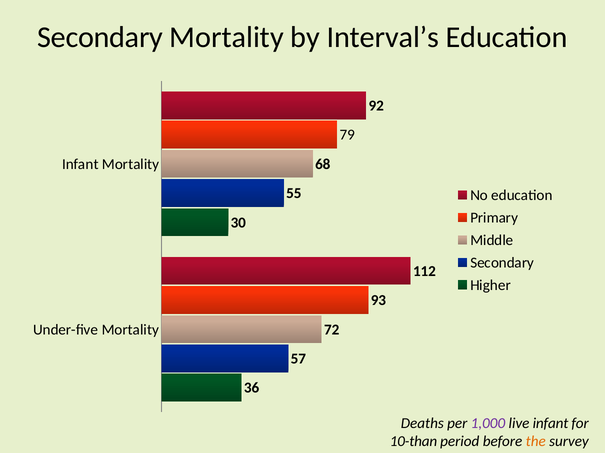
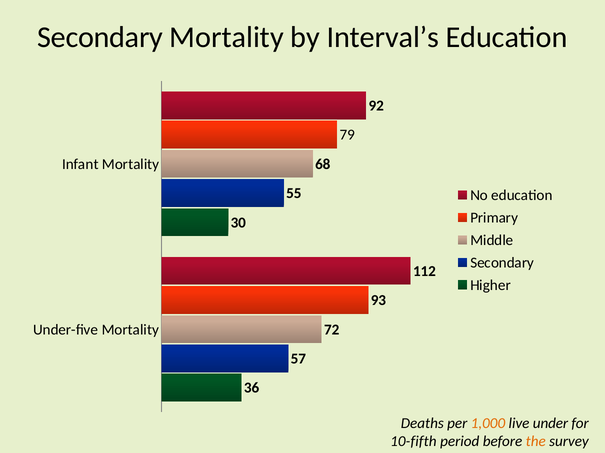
1,000 colour: purple -> orange (488, 424)
live infant: infant -> under (550, 424)
10-than: 10-than -> 10-fifth (413, 442)
